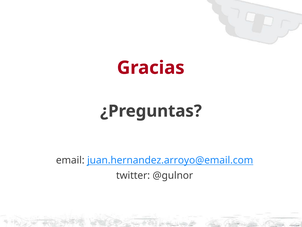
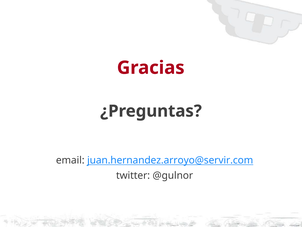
juan.hernandez.arroyo@email.com: juan.hernandez.arroyo@email.com -> juan.hernandez.arroyo@servir.com (170, 160)
